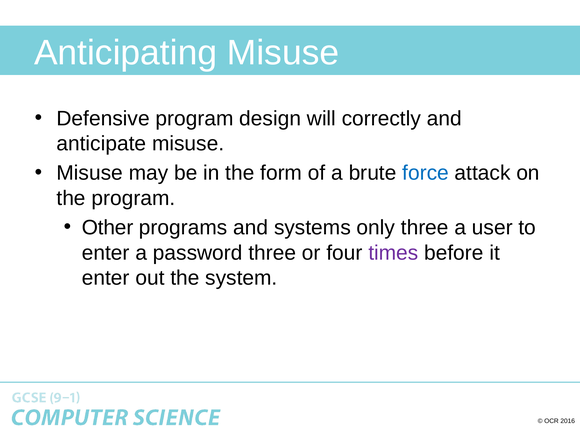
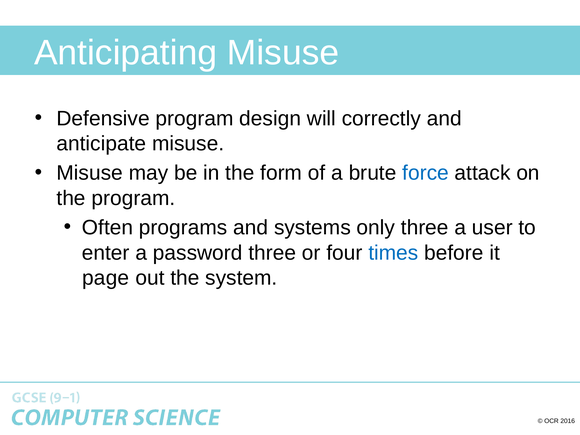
Other: Other -> Often (108, 228)
times colour: purple -> blue (393, 253)
enter: enter -> page (106, 278)
